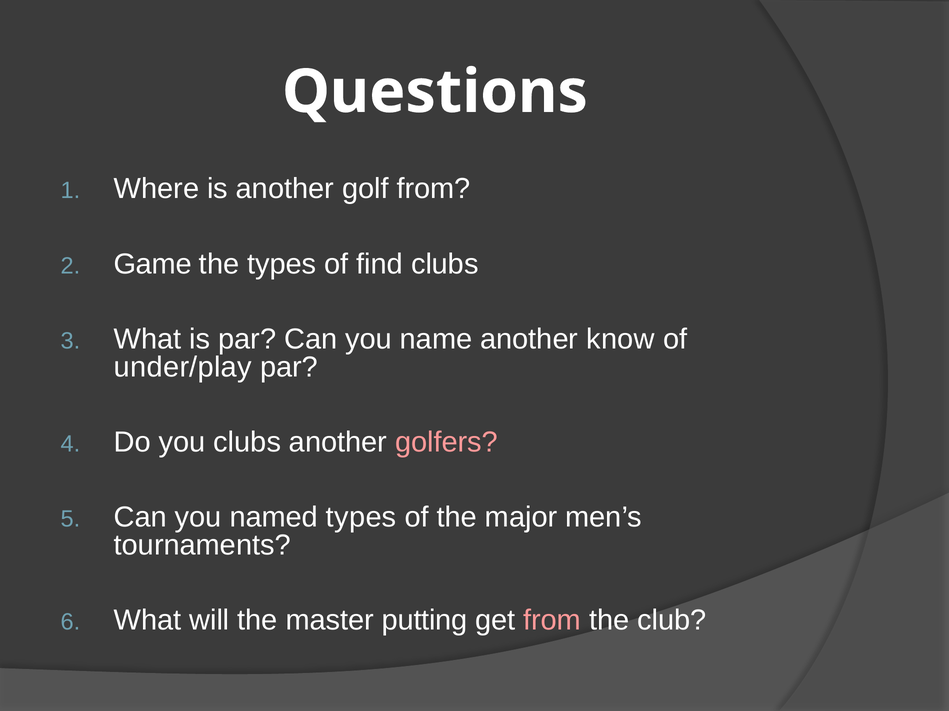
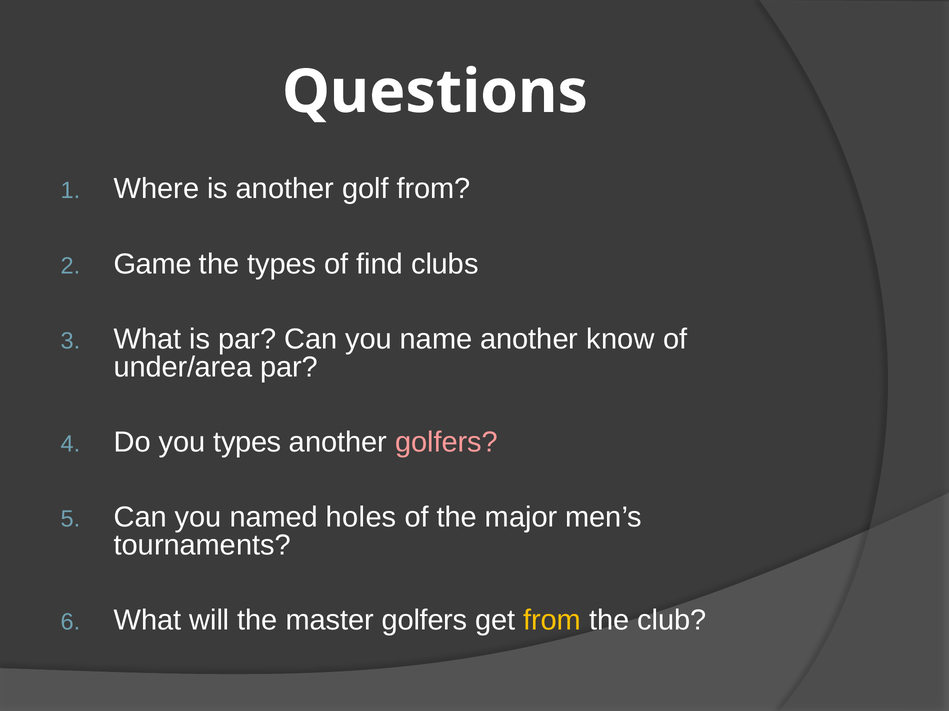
under/play: under/play -> under/area (183, 367)
you clubs: clubs -> types (247, 443)
named types: types -> holes (361, 518)
master putting: putting -> golfers (425, 621)
from colour: pink -> yellow (552, 621)
